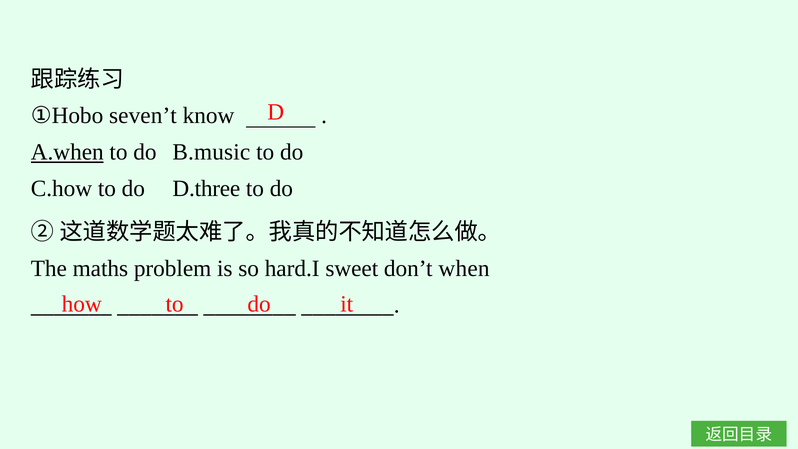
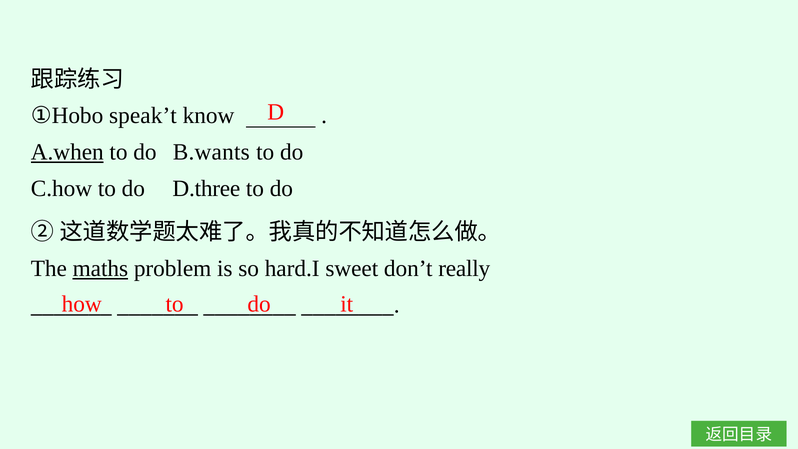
seven’t: seven’t -> speak’t (143, 116)
B.music: B.music -> B.wants (211, 152)
maths underline: none -> present (100, 268)
when: when -> really (464, 268)
